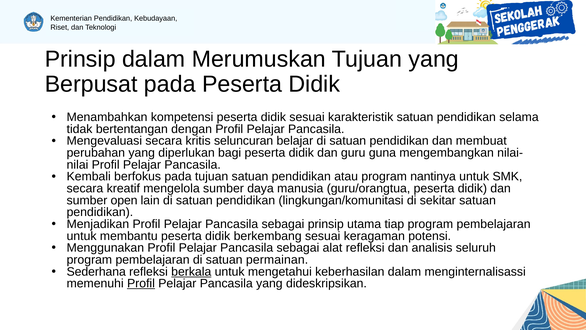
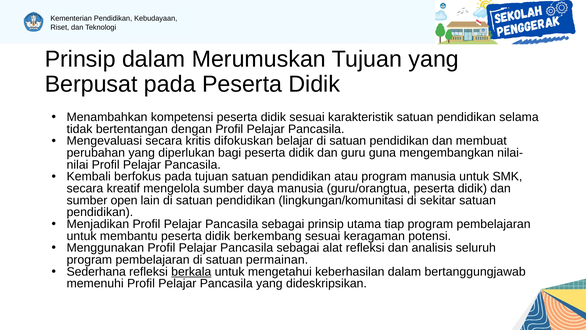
seluncuran: seluncuran -> difokuskan (244, 141)
program nantinya: nantinya -> manusia (433, 176)
menginternalisassi: menginternalisassi -> bertanggungjawab (475, 271)
Profil underline: present -> none (141, 283)
